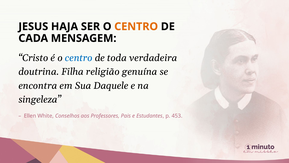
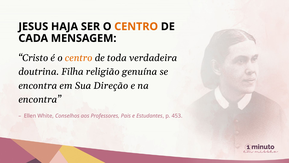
centro colour: blue -> orange (79, 58)
Daquele: Daquele -> Direção (111, 85)
singeleza: singeleza -> encontra (40, 99)
